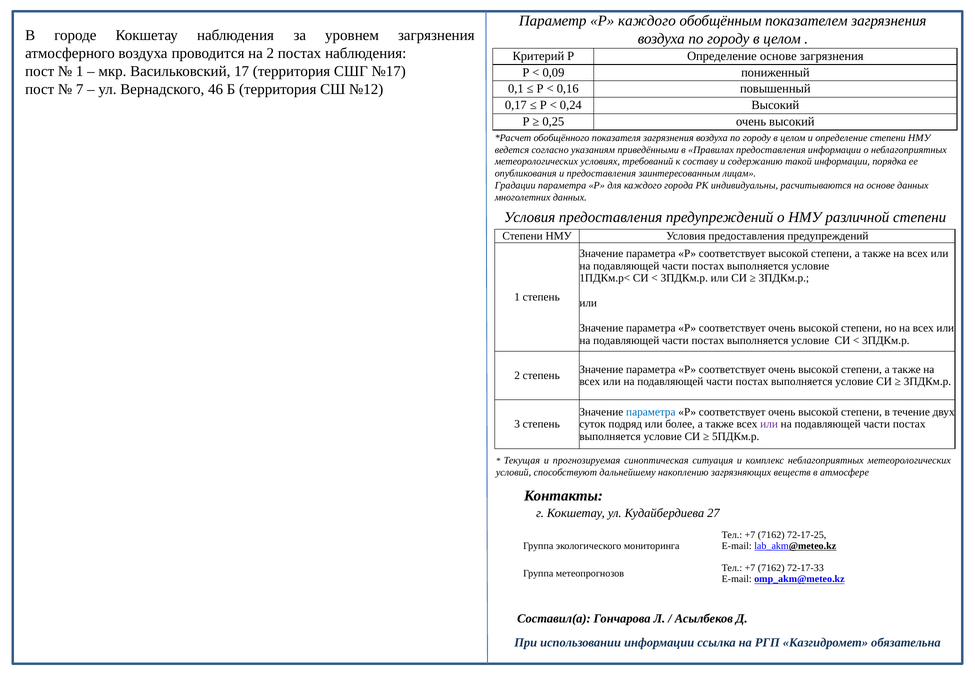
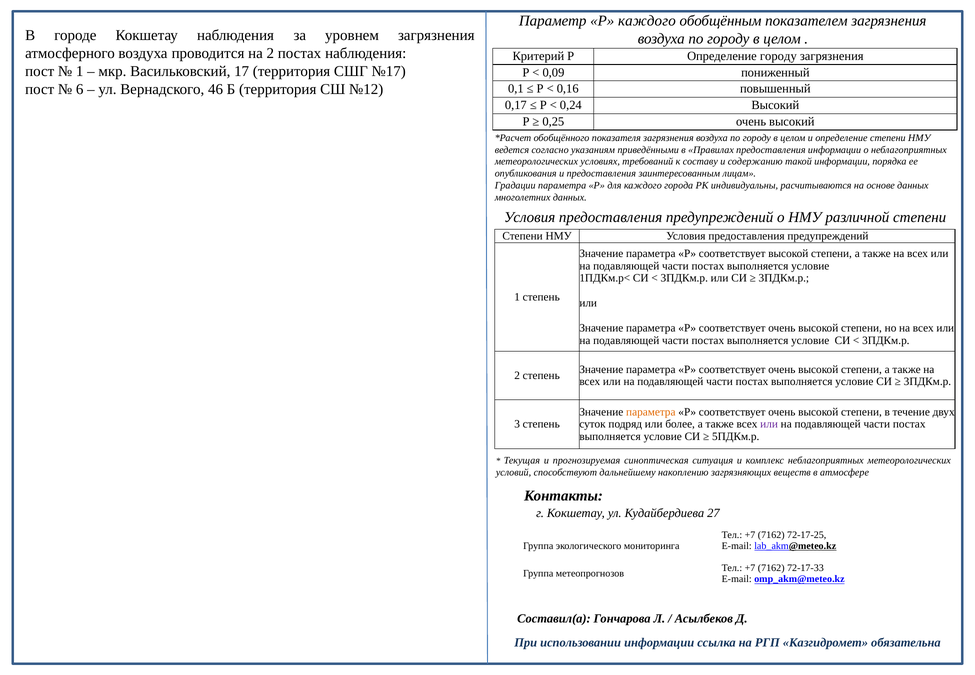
Определение основе: основе -> городу (778, 56)
7: 7 -> 6 (80, 90)
параметра colour: blue -> orange (651, 412)
